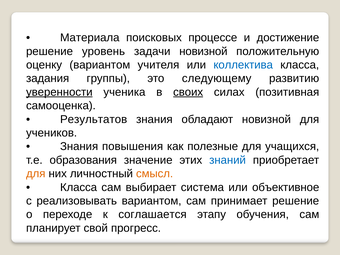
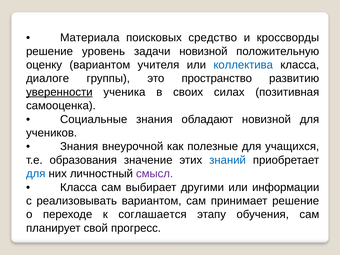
процессе: процессе -> средство (213, 38)
достижение: достижение -> кроссворды (288, 38)
задания: задания -> диалоге (48, 78)
следующему: следующему -> пространство (217, 78)
своих underline: present -> none (188, 92)
Результатов: Результатов -> Социальные (94, 119)
повышения: повышения -> внеурочной (133, 146)
для colour: orange -> blue (36, 174)
смысл colour: orange -> purple (155, 174)
система: система -> другими (202, 187)
объективное: объективное -> информации (286, 187)
